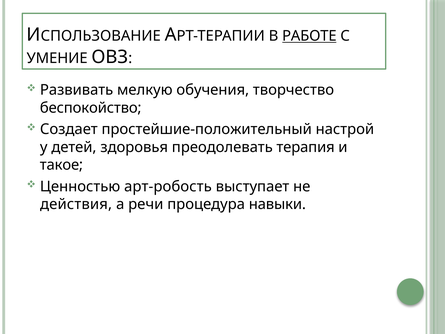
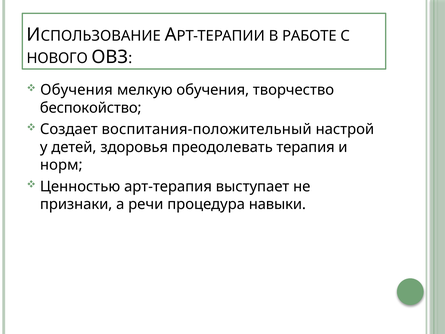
РАБОТЕ underline: present -> none (309, 36)
УМЕНИЕ: УМЕНИЕ -> НОВОГО (57, 58)
Развивать: Развивать -> Обучения (77, 90)
простейшие-положительный: простейшие-положительный -> воспитания-положительный (207, 129)
такое: такое -> норм (61, 165)
арт-робость: арт-робость -> арт-терапия (168, 186)
действия: действия -> признаки (76, 204)
